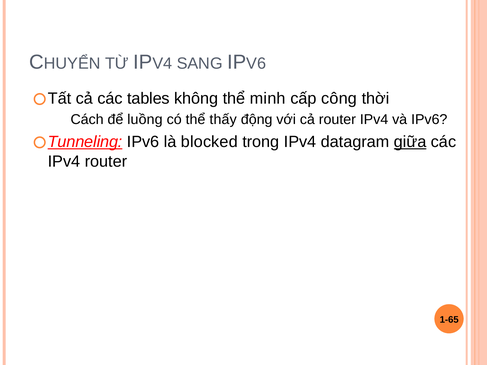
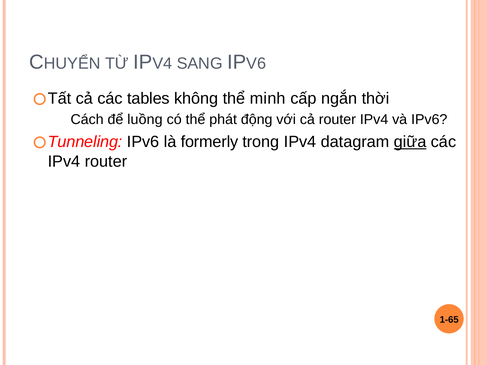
công: công -> ngắn (339, 99)
thấy: thấy -> phát (223, 119)
Tunneling underline: present -> none (85, 142)
blocked: blocked -> formerly (209, 142)
